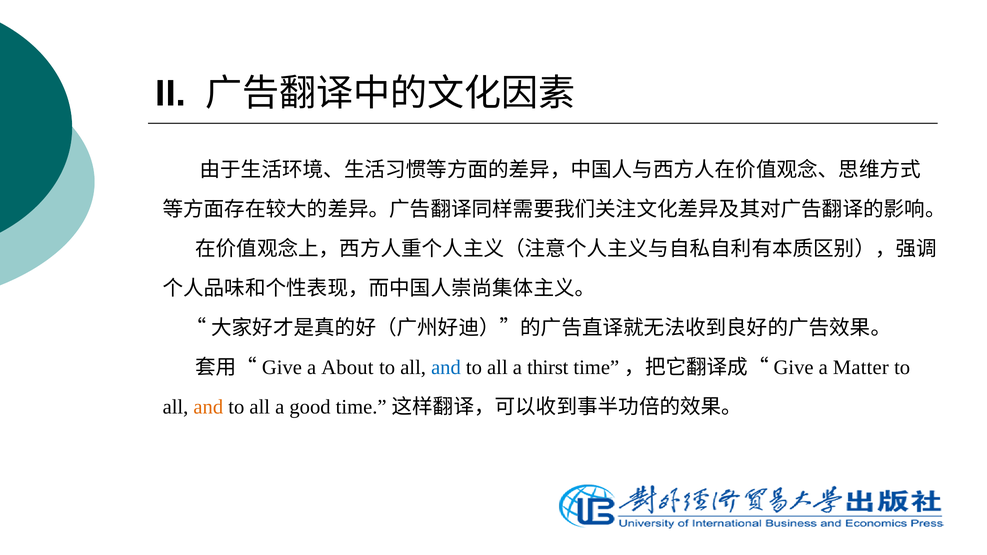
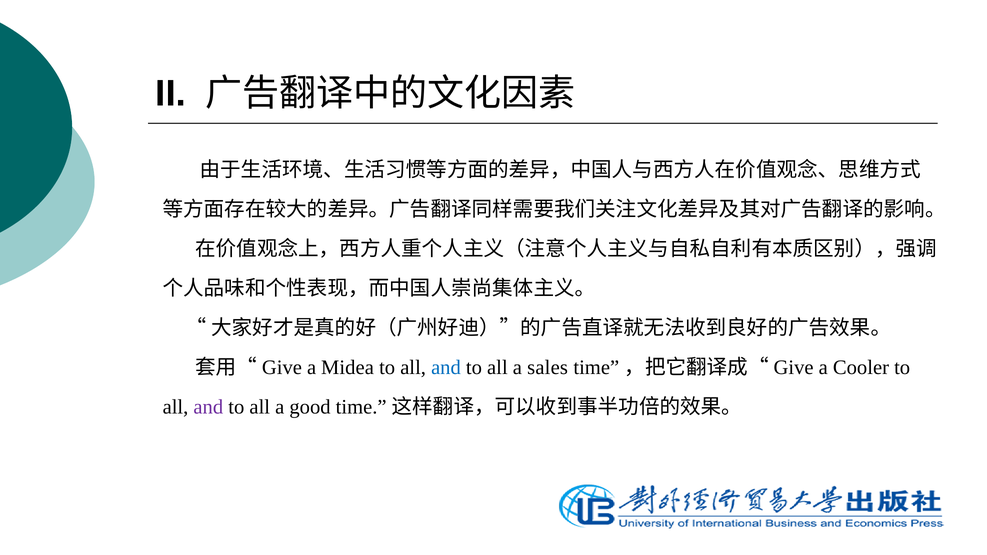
About: About -> Midea (347, 367)
thirst: thirst -> sales (548, 367)
Matter: Matter -> Cooler (861, 367)
and colour: orange -> purple (208, 407)
